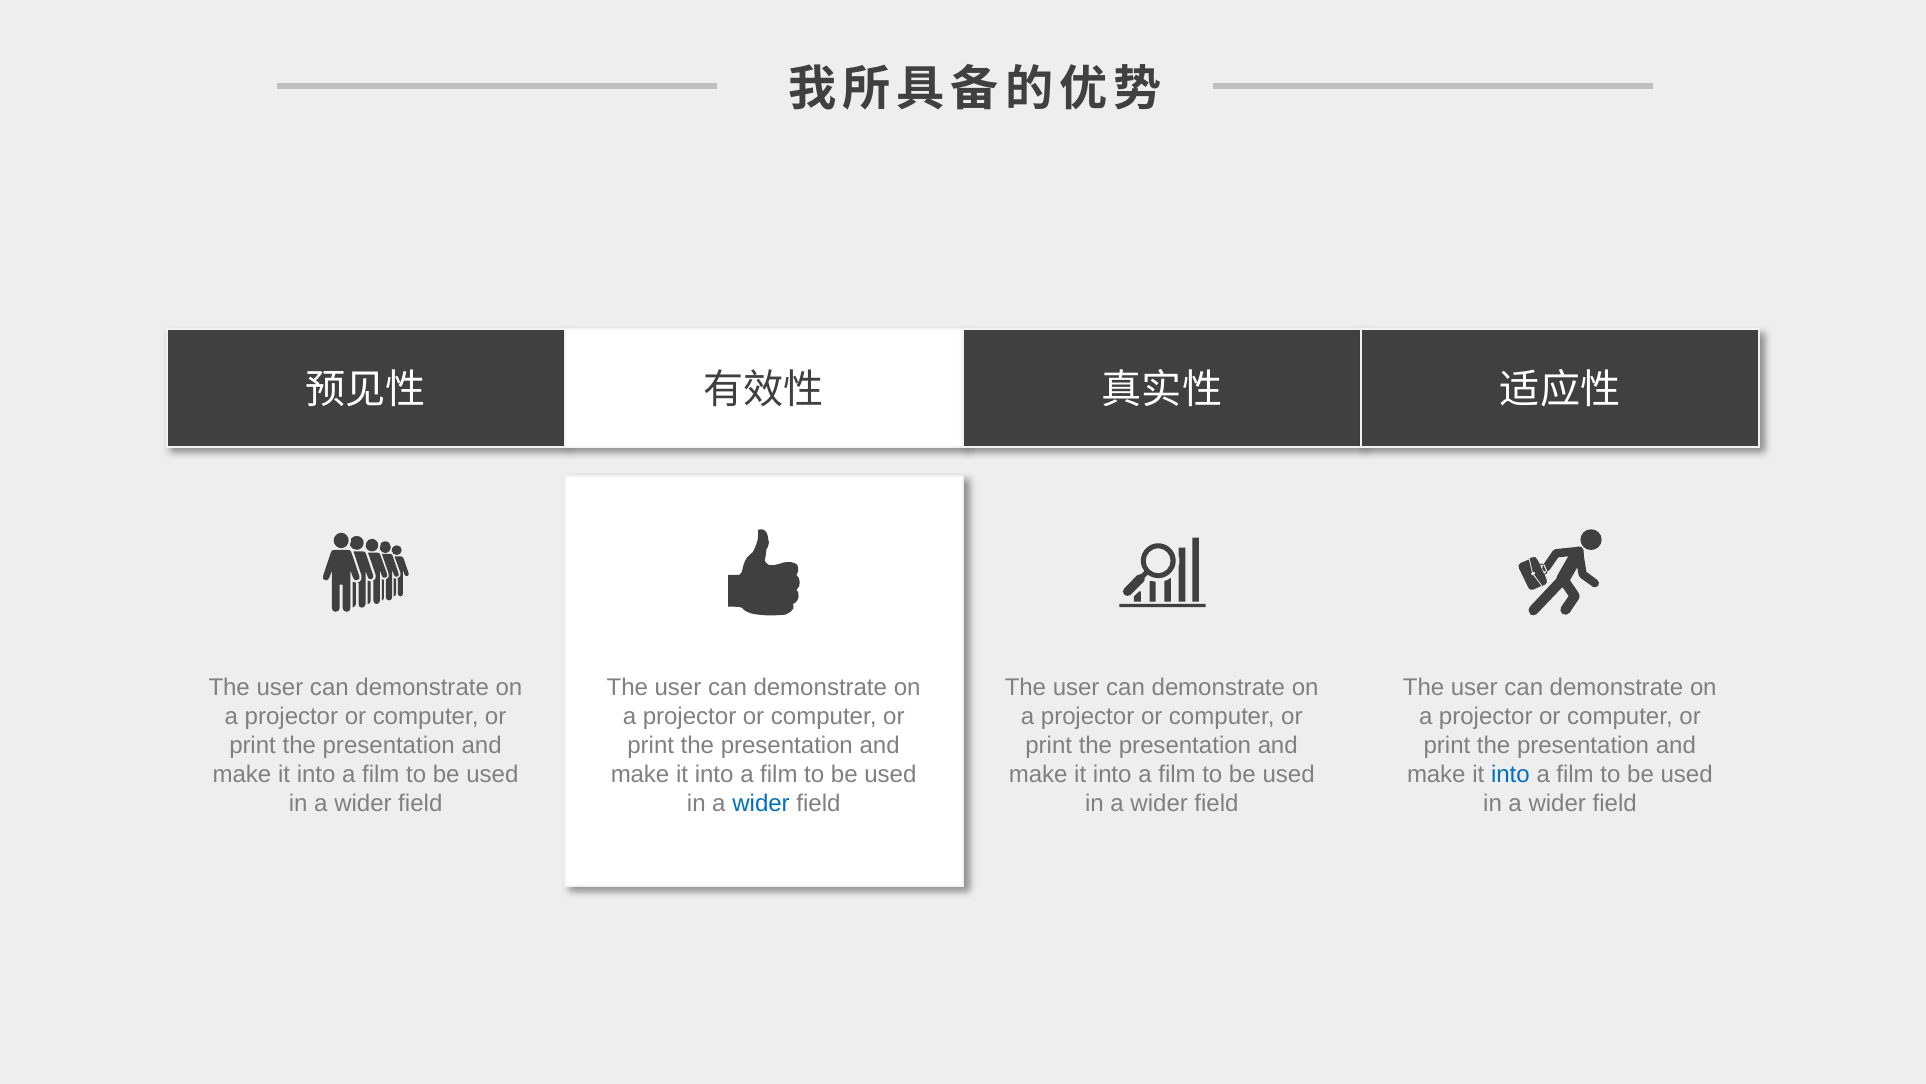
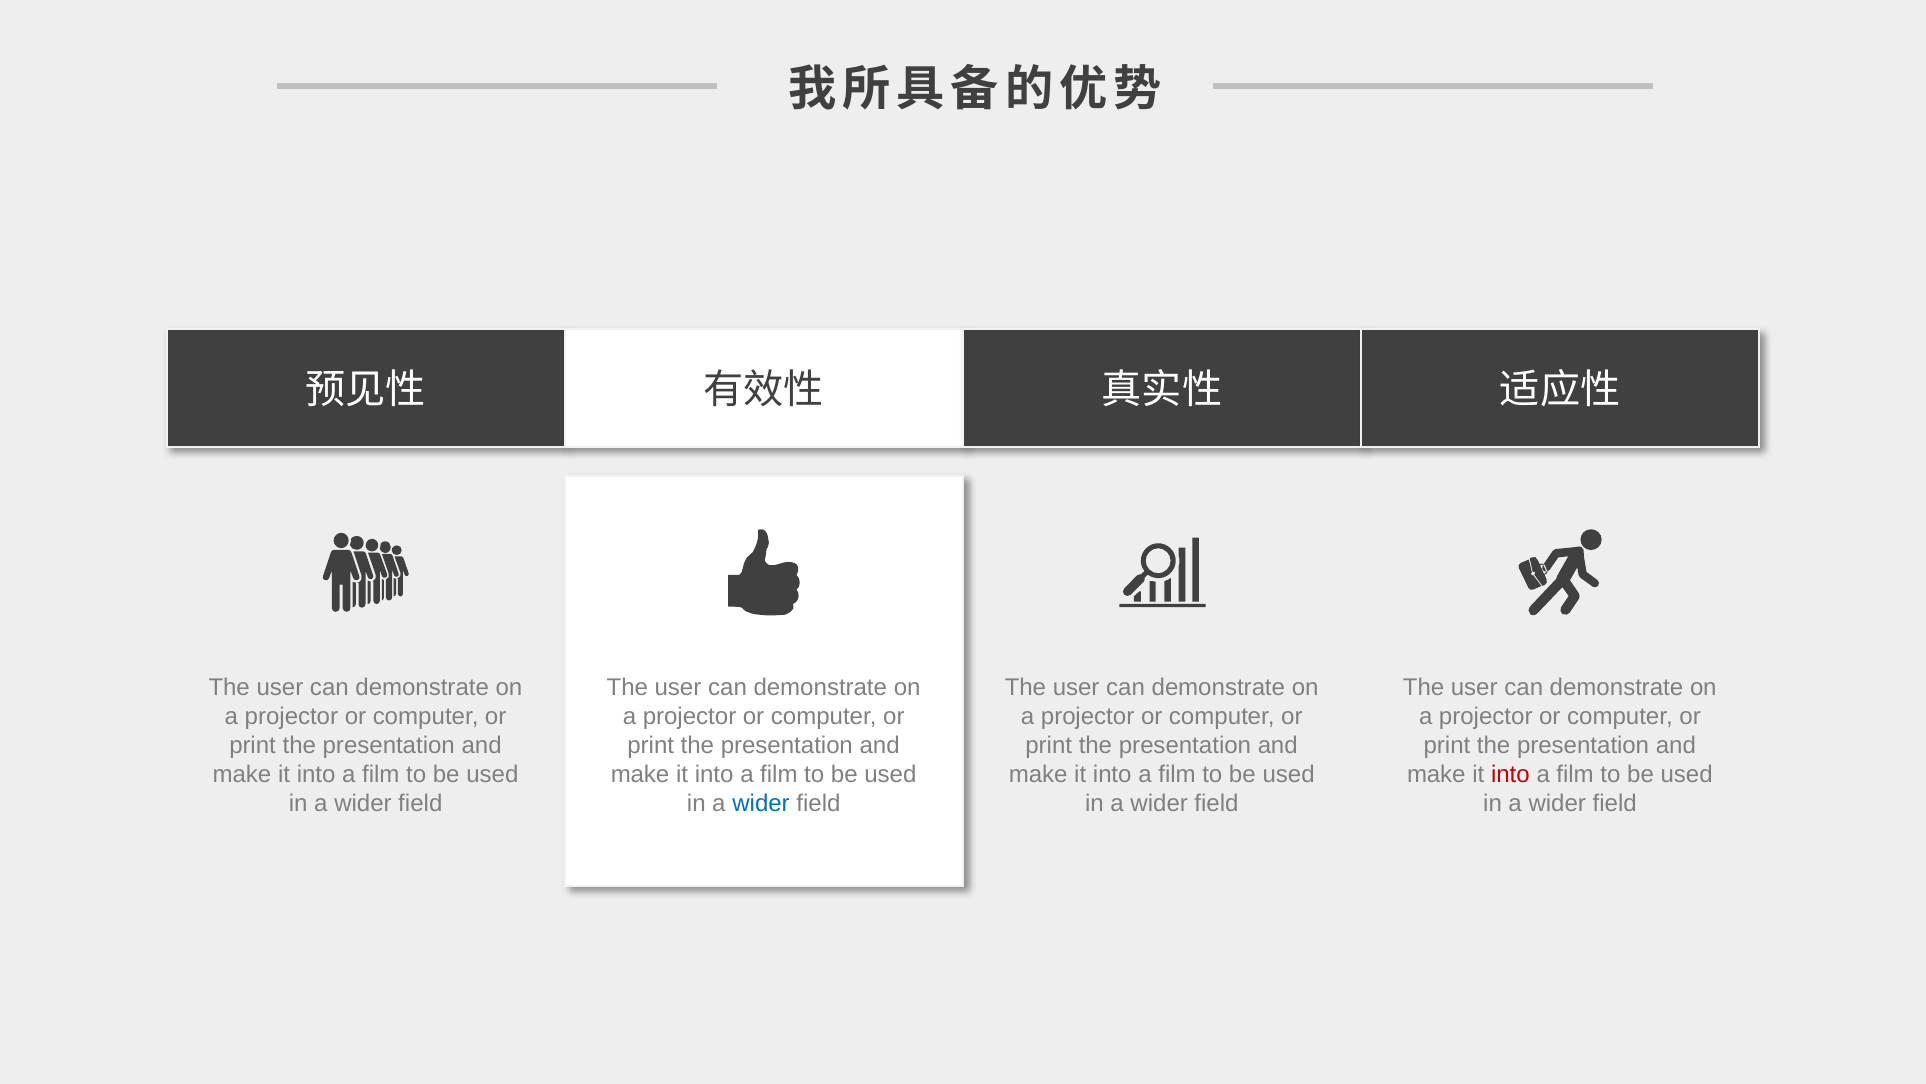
into colour: blue -> red (1510, 774)
